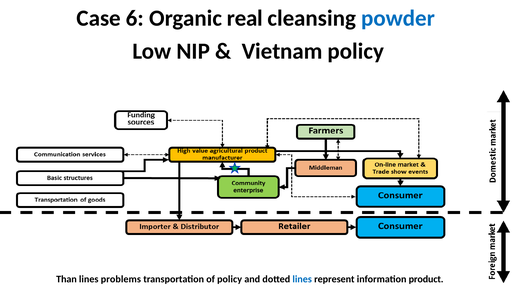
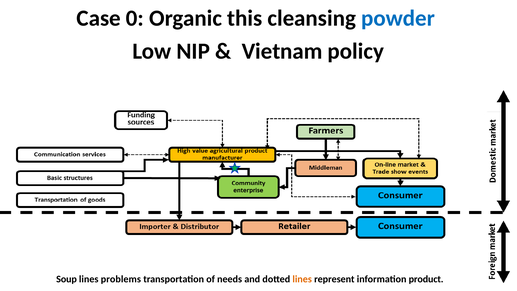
6: 6 -> 0 (135, 18)
real: real -> this (245, 18)
Than: Than -> Soup (67, 279)
of policy: policy -> needs (230, 279)
lines colour: blue -> orange (302, 279)
